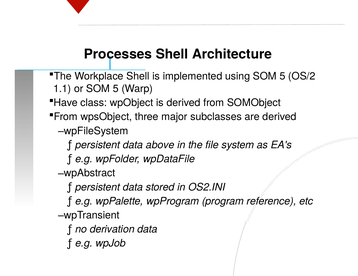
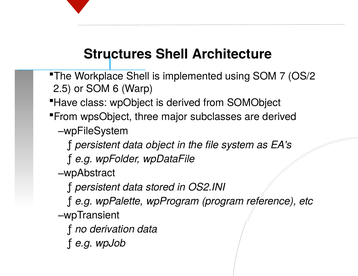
Processes: Processes -> Structures (118, 54)
using SOM 5: 5 -> 7 (282, 76)
1.1: 1.1 -> 2.5 (62, 89)
or SOM 5: 5 -> 6 (116, 89)
above: above -> object (160, 145)
